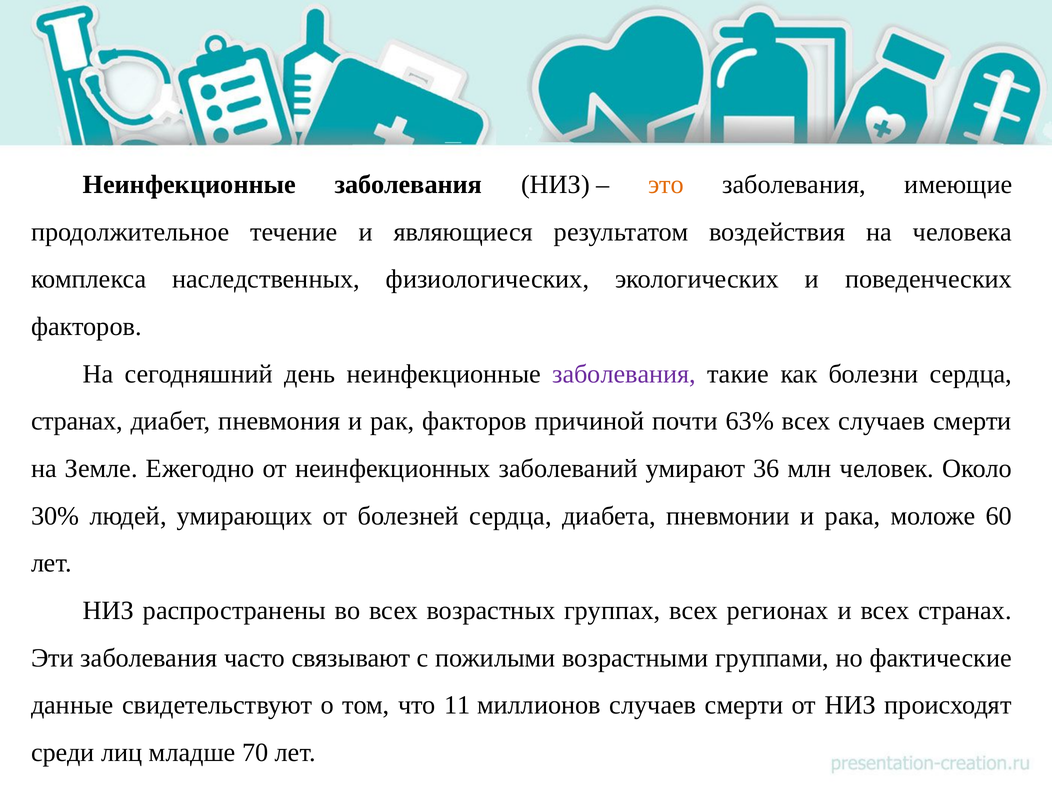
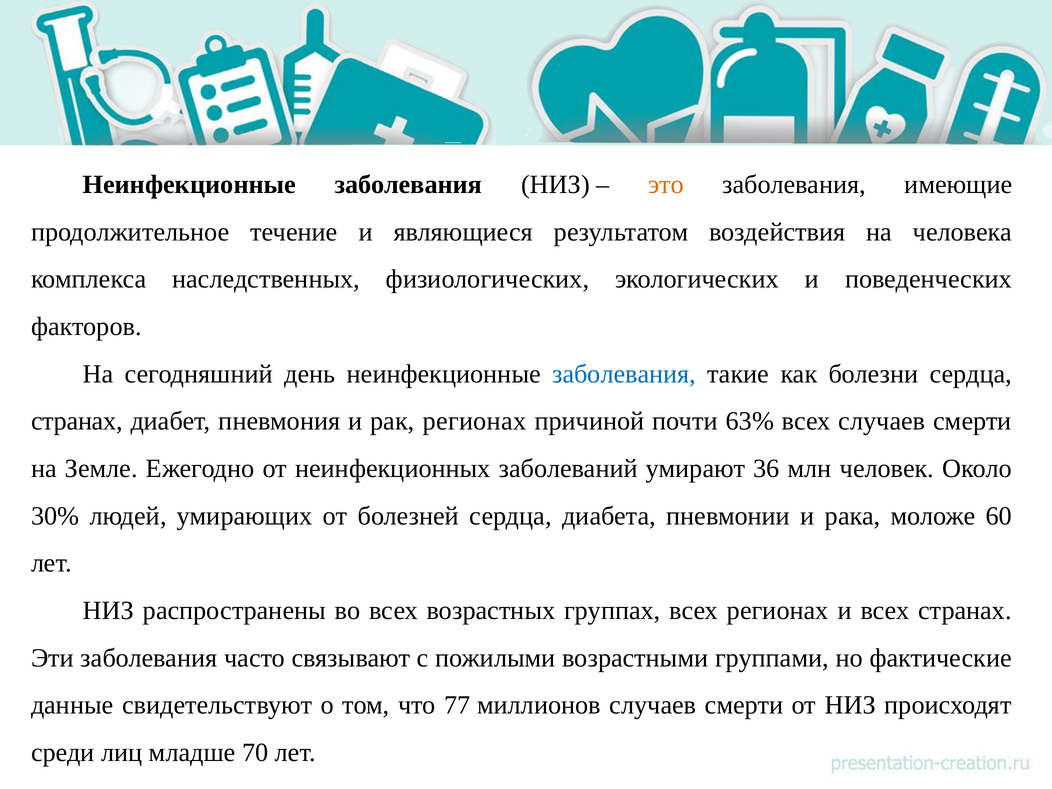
заболевания colour: purple -> blue (624, 374)
рак факторов: факторов -> регионах (474, 421)
11: 11 -> 77 (457, 705)
